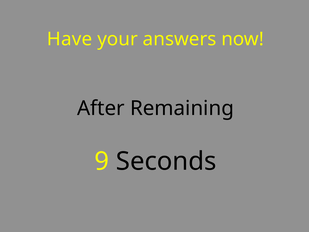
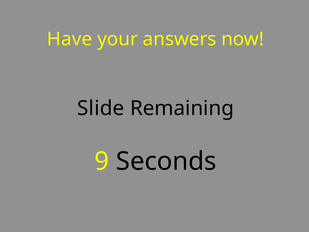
After: After -> Slide (101, 108)
